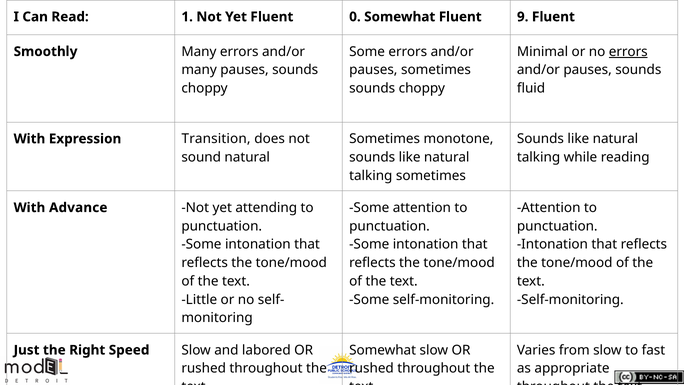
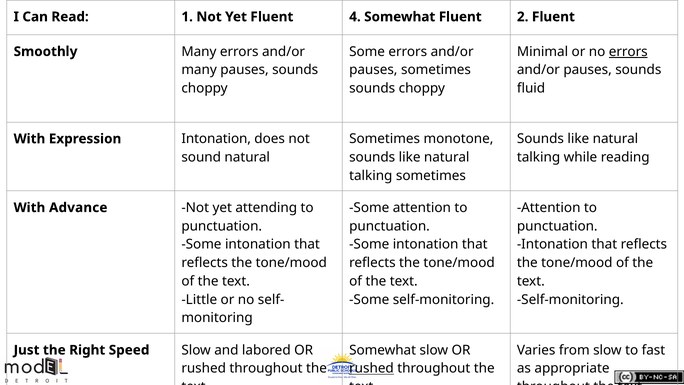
0: 0 -> 4 (355, 17)
9: 9 -> 2 (523, 17)
Expression Transition: Transition -> Intonation (216, 139)
rushed underline: none -> present (371, 368)
